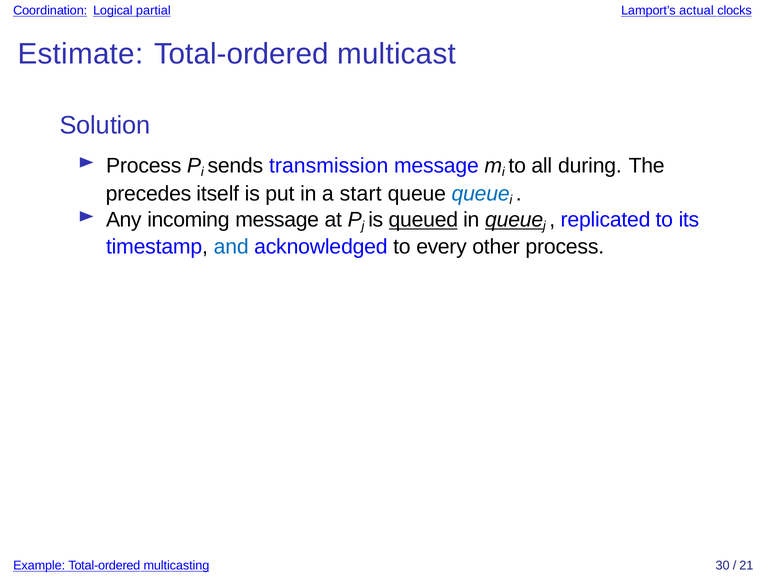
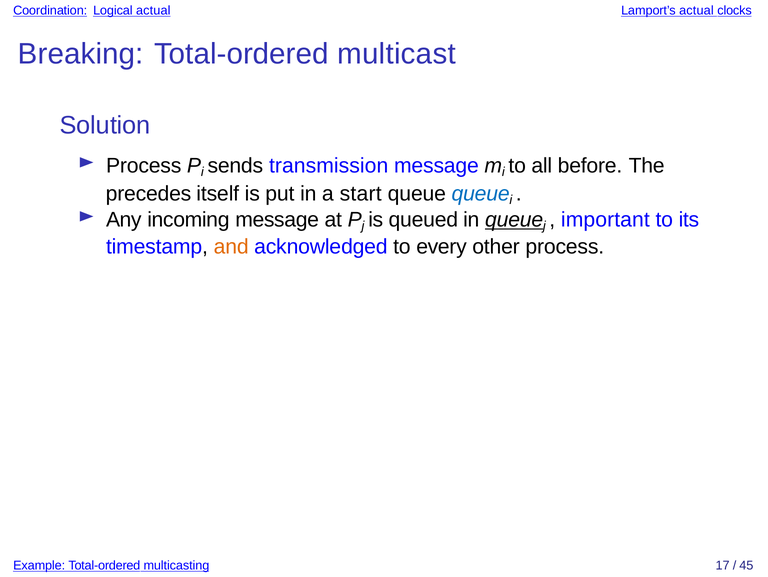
Logical partial: partial -> actual (153, 11)
Estimate: Estimate -> Breaking (81, 54)
during: during -> before (590, 166)
queued underline: present -> none (423, 220)
replicated: replicated -> important (605, 220)
and colour: blue -> orange (231, 247)
30: 30 -> 17 (723, 565)
21: 21 -> 45 (746, 565)
